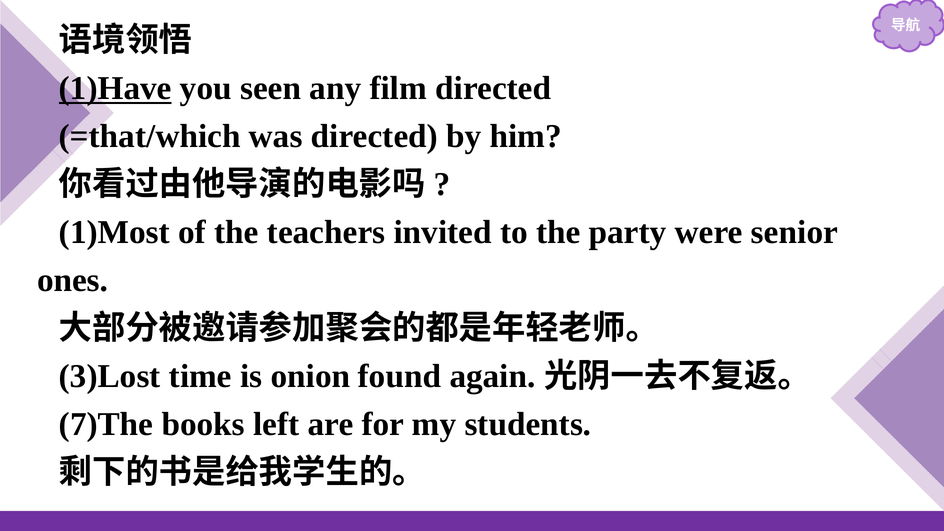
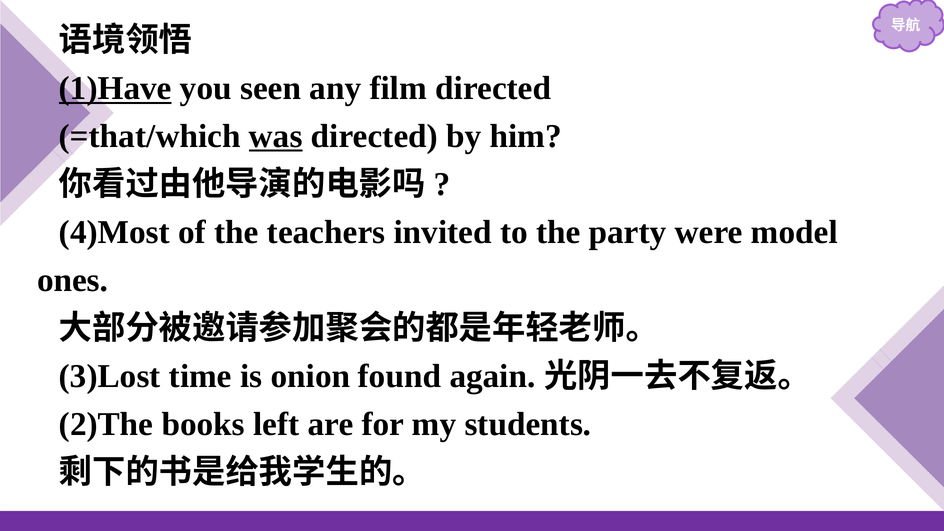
was underline: none -> present (276, 136)
1)Most: 1)Most -> 4)Most (114, 232)
senior: senior -> model (794, 232)
7)The: 7)The -> 2)The (106, 424)
